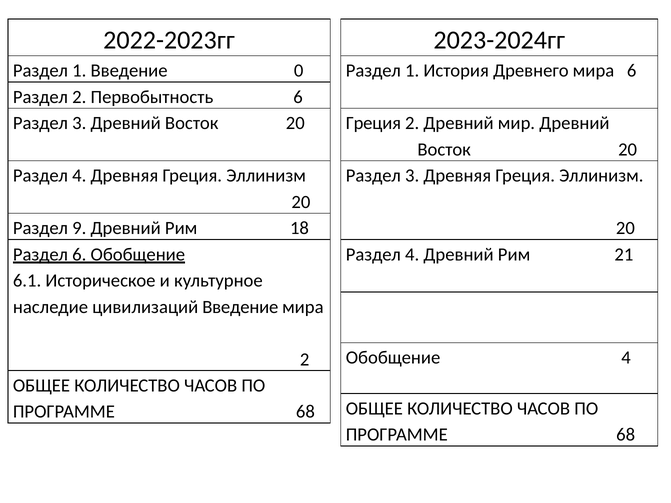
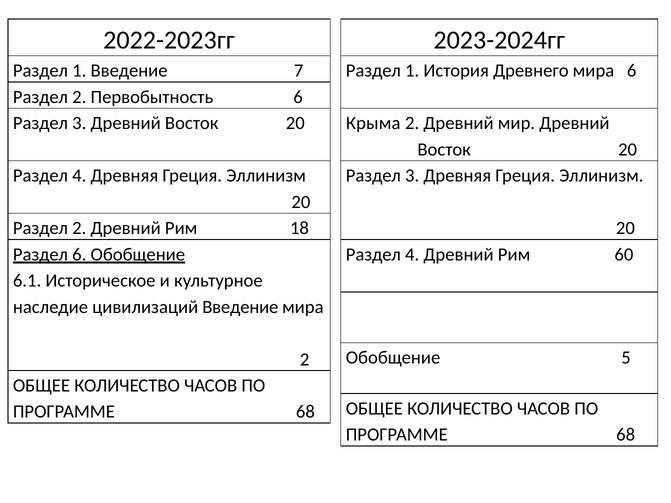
0: 0 -> 7 (299, 71)
Греция: Греция -> Крыма (373, 123)
9: 9 -> 2 (79, 228)
21: 21 -> 60 (624, 255)
Обобщение 4: 4 -> 5 (626, 358)
